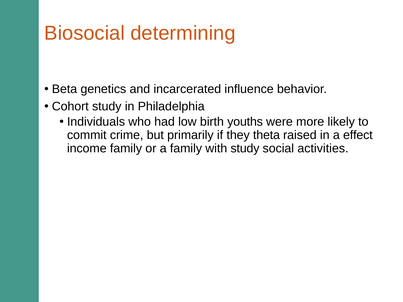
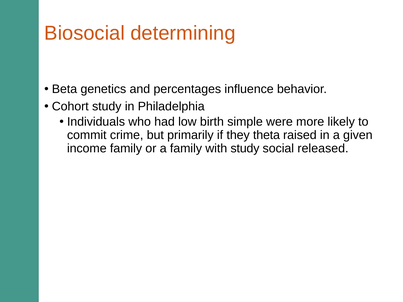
incarcerated: incarcerated -> percentages (187, 89)
youths: youths -> simple (245, 122)
effect: effect -> given (358, 135)
activities: activities -> released (323, 149)
